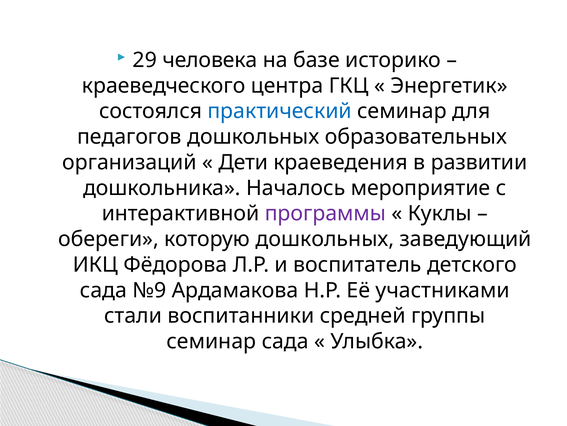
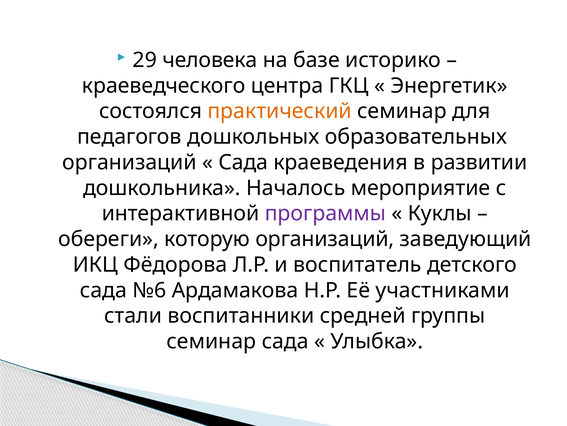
практический colour: blue -> orange (280, 111)
Дети: Дети -> Сада (243, 162)
которую дошкольных: дошкольных -> организаций (325, 239)
№9: №9 -> №6 (149, 290)
